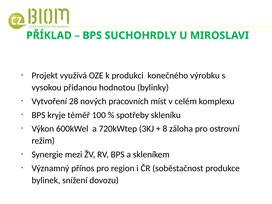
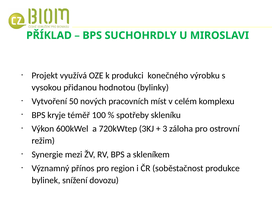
28: 28 -> 50 (74, 101)
8: 8 -> 3 (165, 129)
